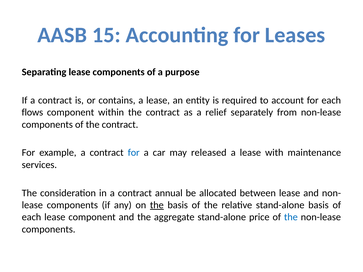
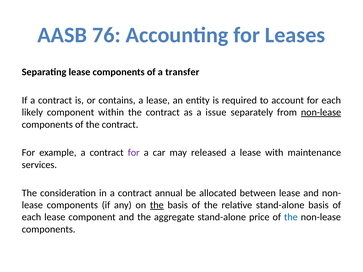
15: 15 -> 76 (106, 35)
purpose: purpose -> transfer (182, 72)
flows: flows -> likely (32, 112)
relief: relief -> issue (216, 112)
non-lease underline: none -> present (321, 112)
for colour: blue -> purple (134, 153)
